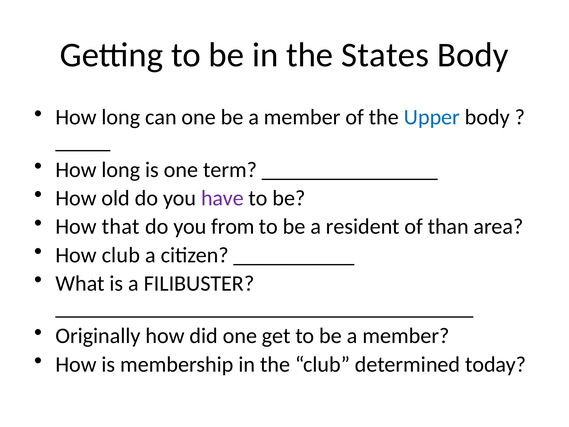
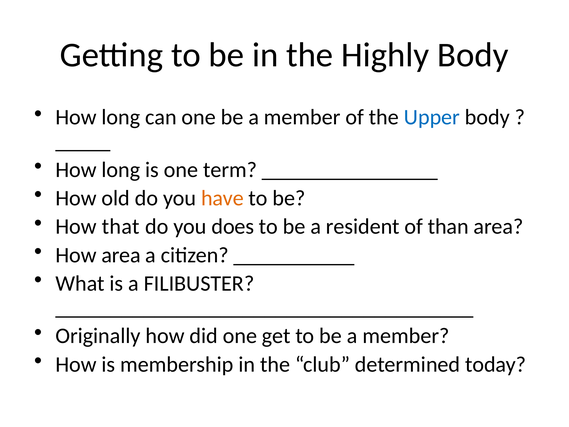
States: States -> Highly (385, 55)
have colour: purple -> orange (222, 198)
from: from -> does (233, 227)
How club: club -> area (121, 255)
